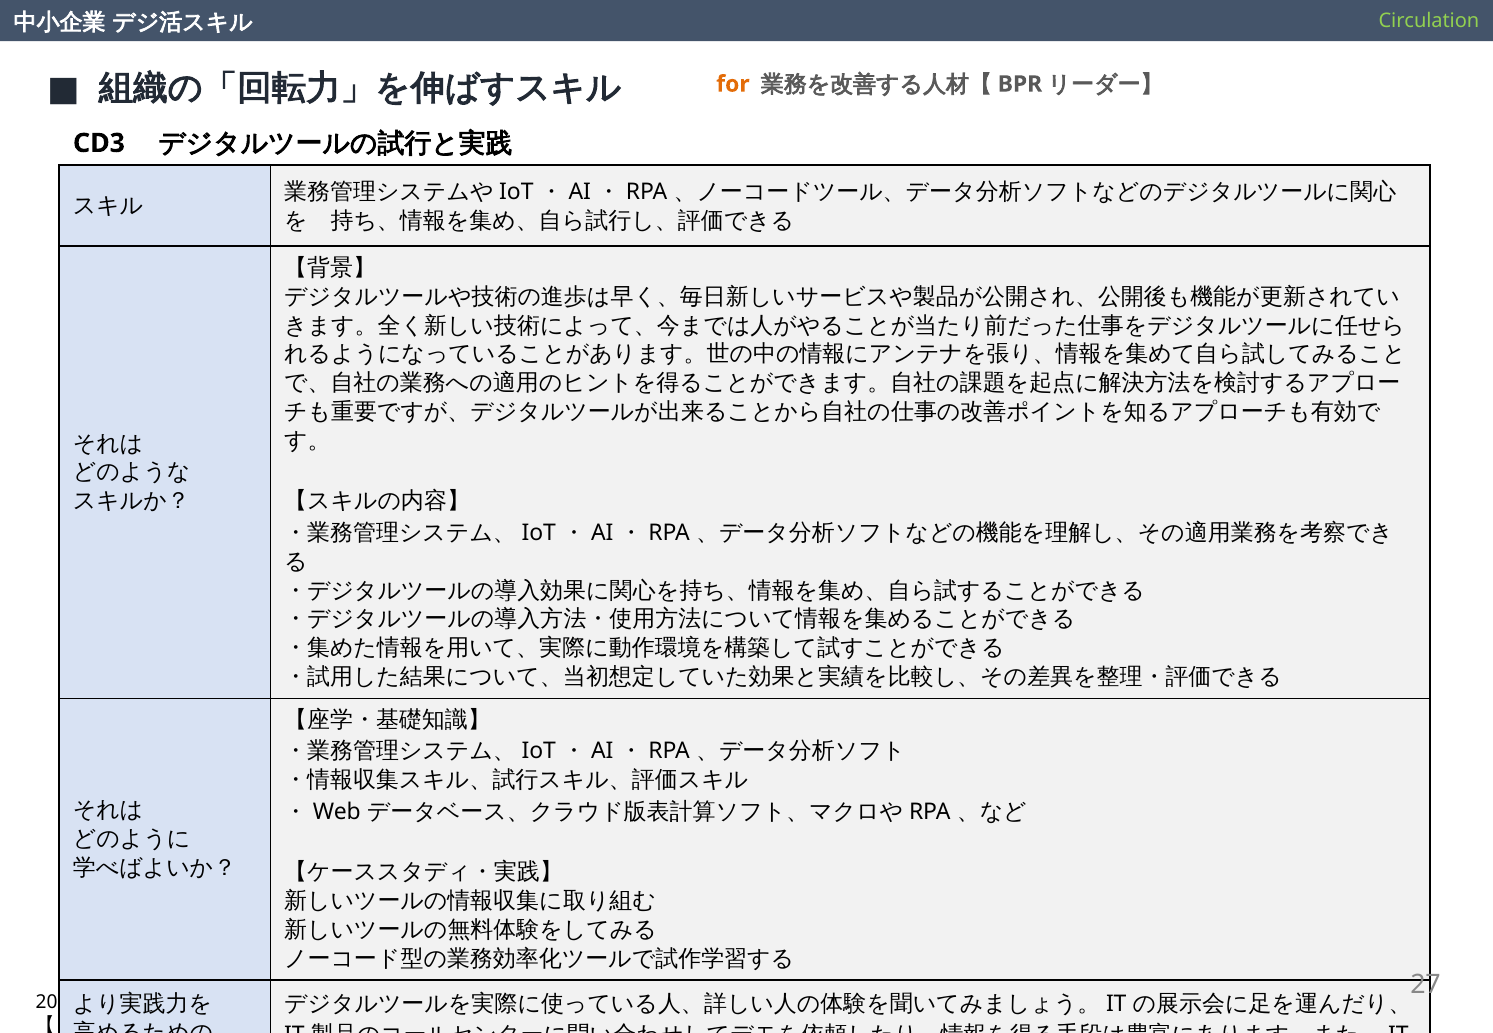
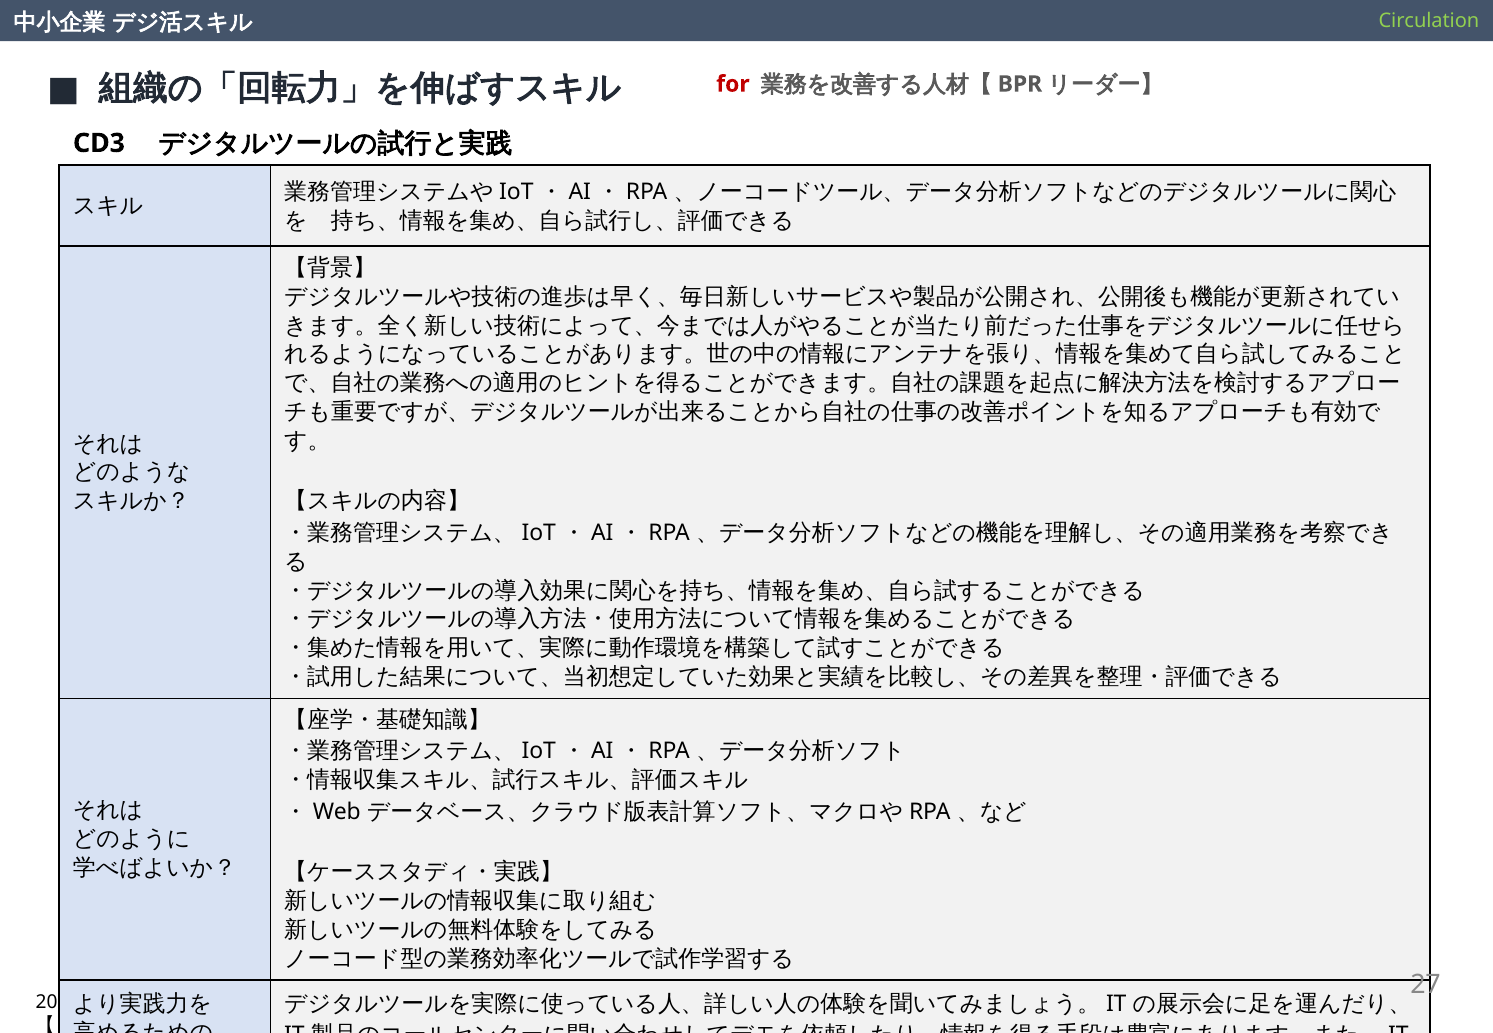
for colour: orange -> red (733, 84)
